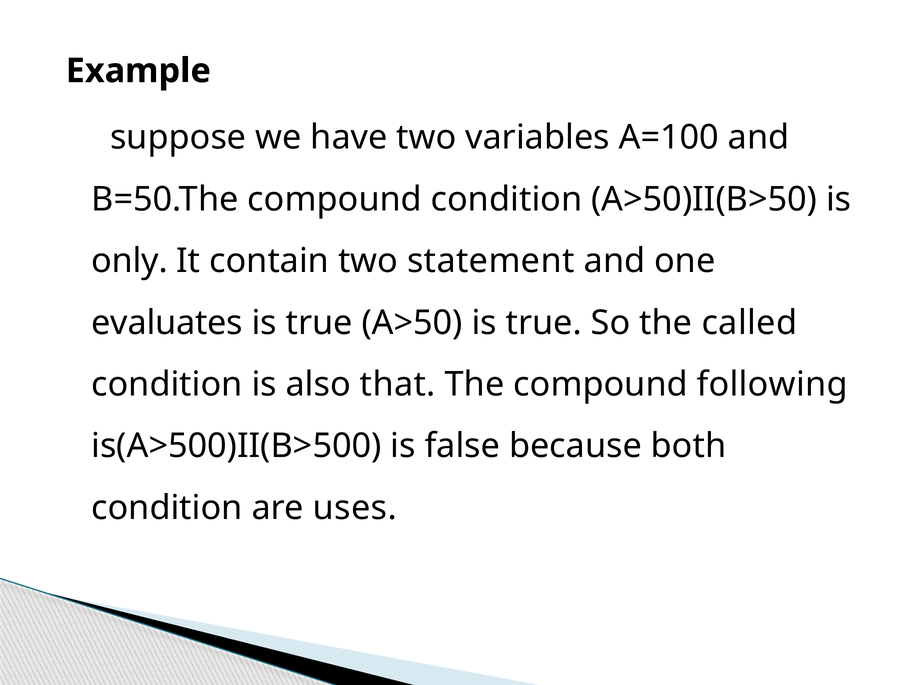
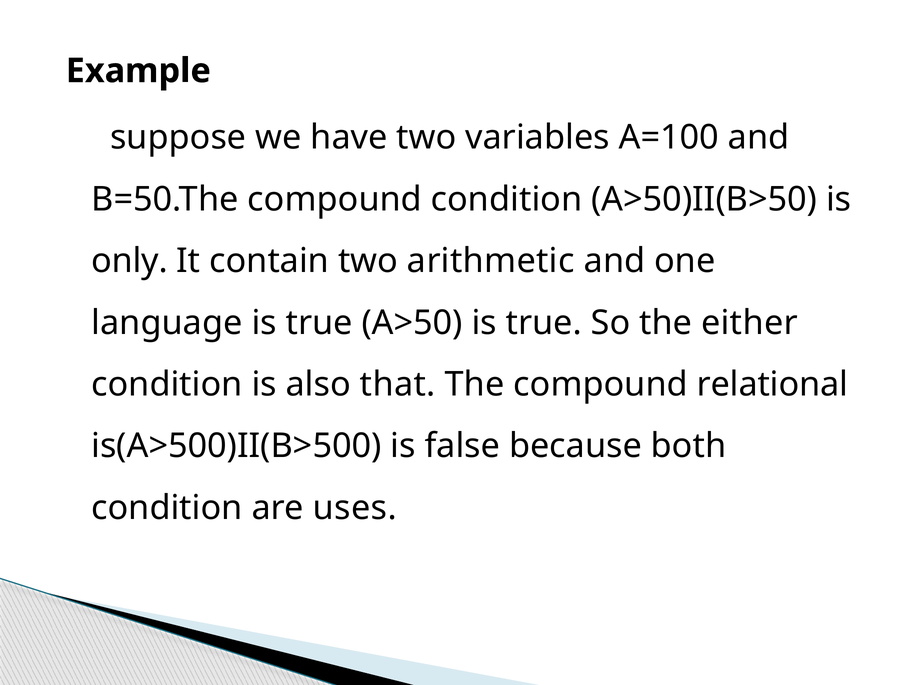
statement: statement -> arithmetic (491, 261)
evaluates: evaluates -> language (167, 323)
called: called -> either (749, 323)
following: following -> relational (772, 385)
